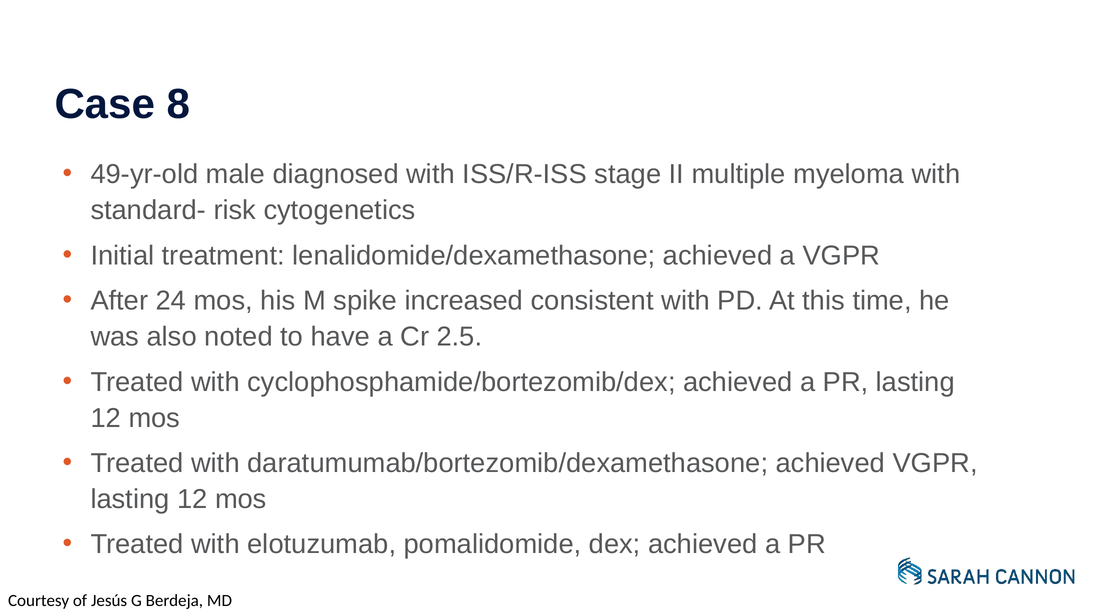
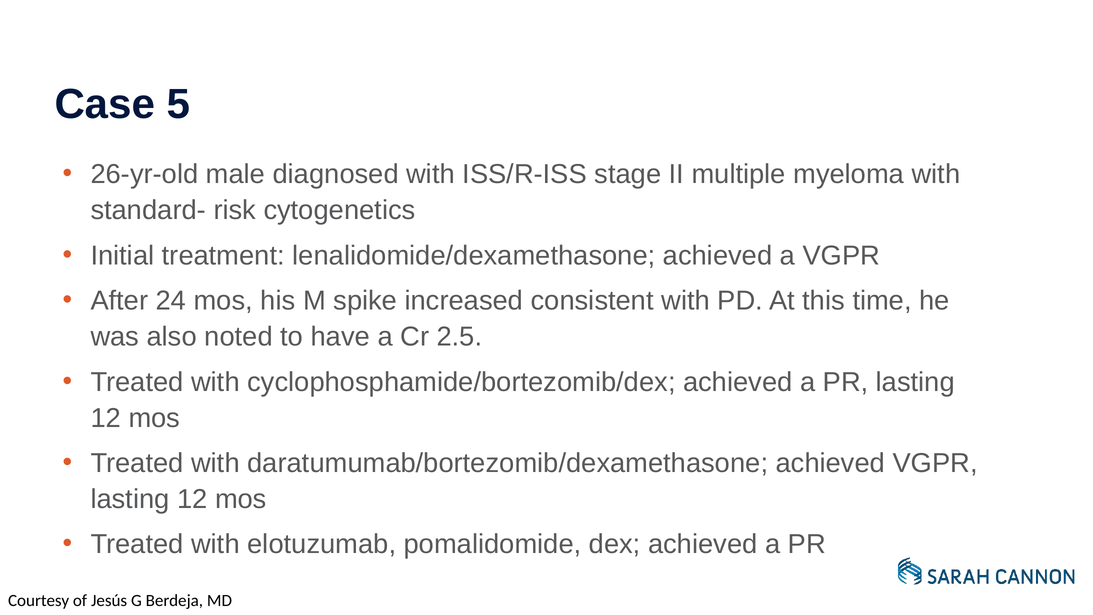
8: 8 -> 5 (179, 104)
49-yr-old: 49-yr-old -> 26-yr-old (144, 174)
